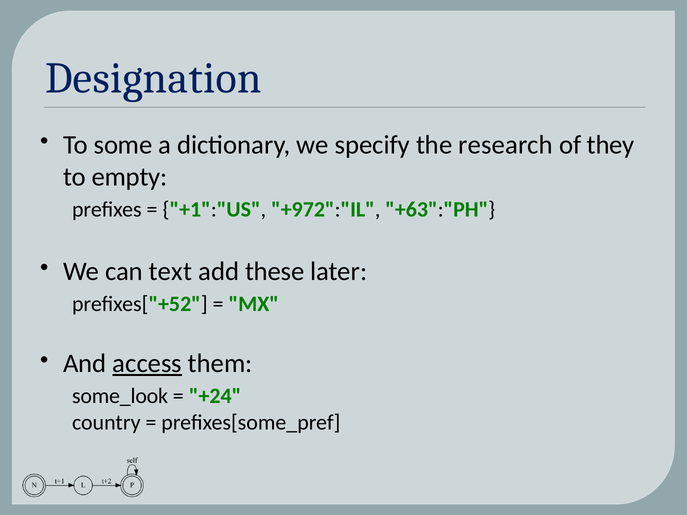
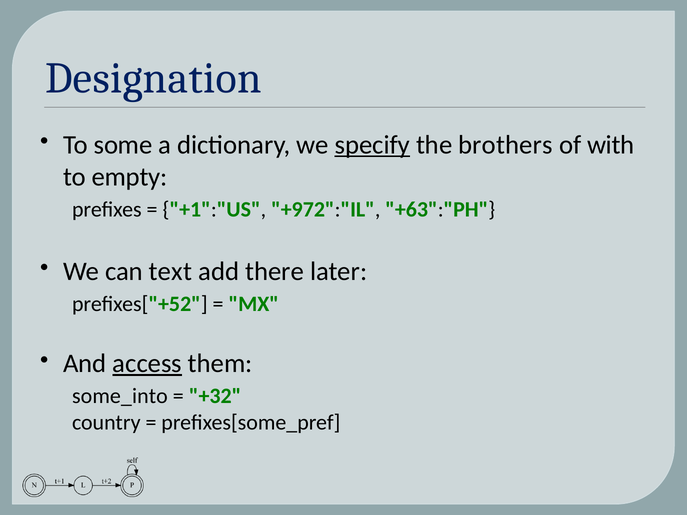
specify underline: none -> present (372, 145)
research: research -> brothers (506, 145)
they: they -> with (611, 145)
these: these -> there (275, 271)
some_look: some_look -> some_into (120, 396)
+24: +24 -> +32 (215, 396)
